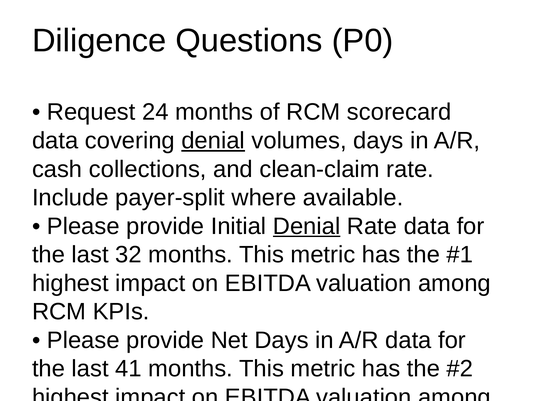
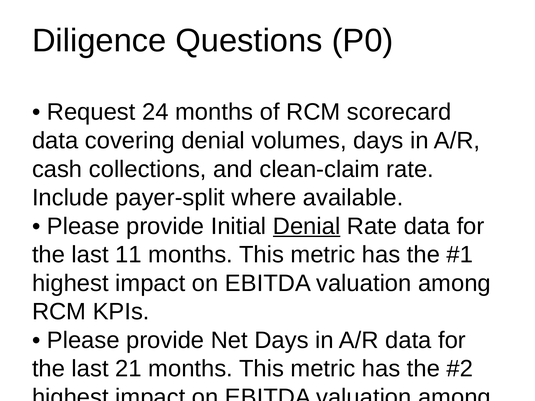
denial underline: present -> none (213, 141)
32: 32 -> 11 (128, 255)
41: 41 -> 21 (128, 369)
